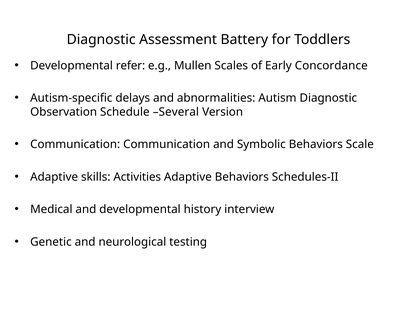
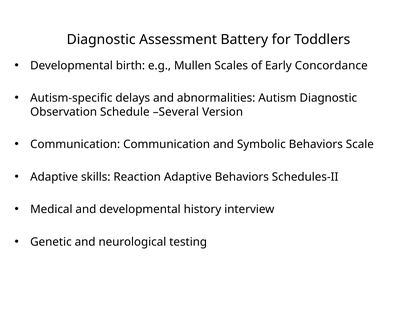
refer: refer -> birth (130, 65)
Activities: Activities -> Reaction (137, 177)
